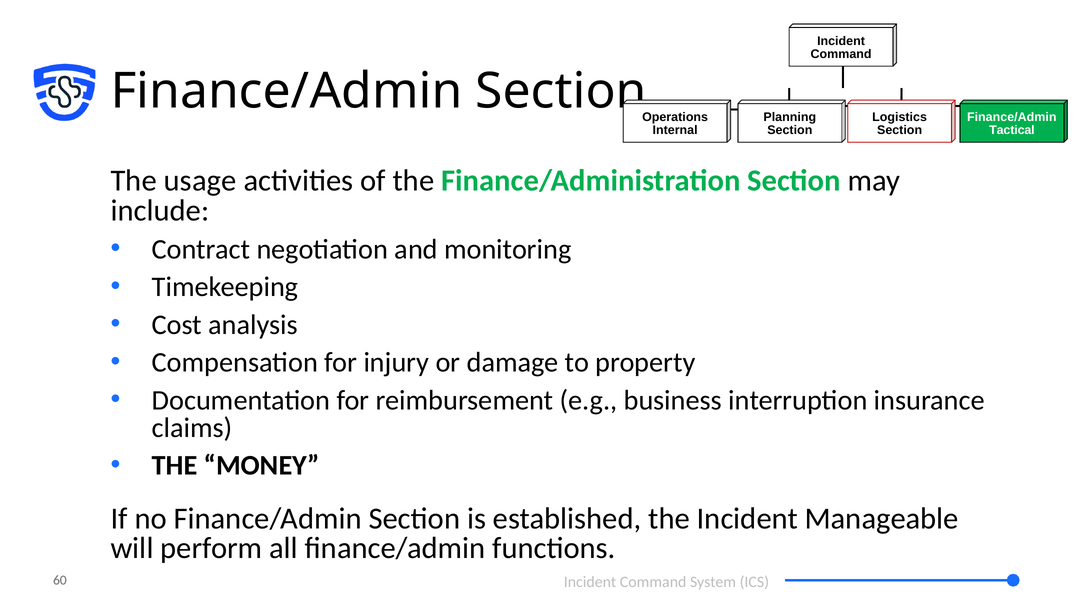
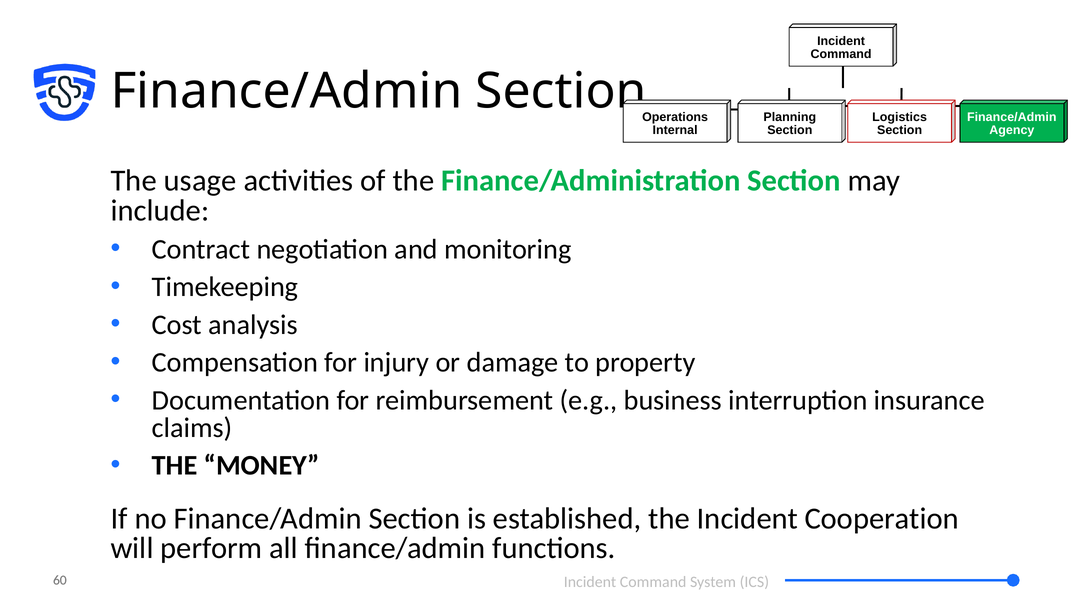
Tactical: Tactical -> Agency (1012, 130)
Manageable: Manageable -> Cooperation (882, 519)
